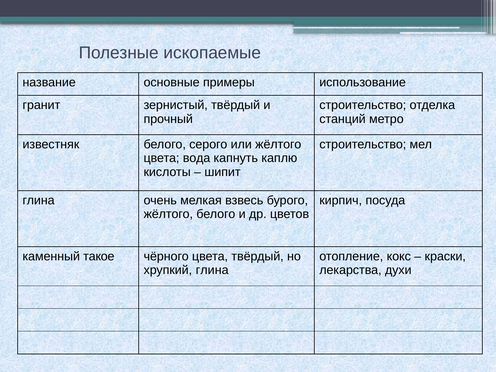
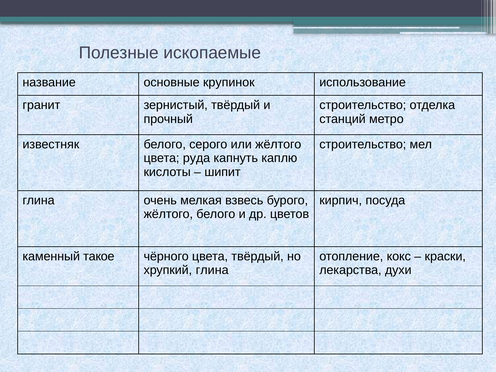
примеры: примеры -> крупинок (229, 82)
вода: вода -> руда (197, 158)
